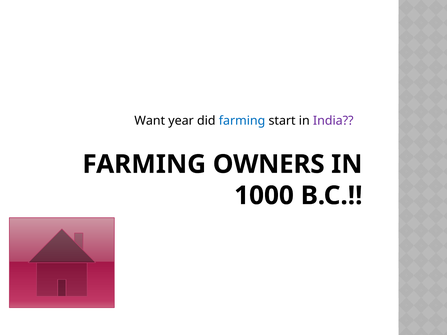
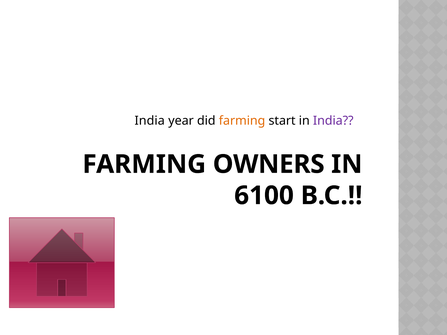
Want: Want -> India (150, 121)
farming colour: blue -> orange (242, 121)
1000: 1000 -> 6100 (264, 196)
